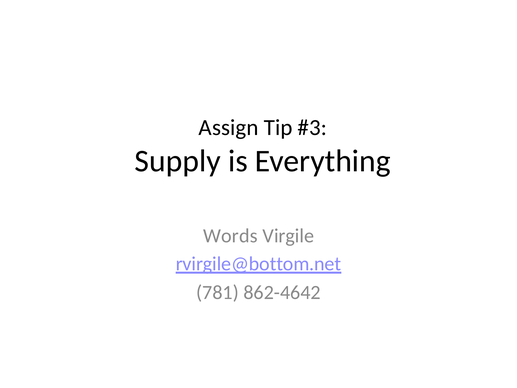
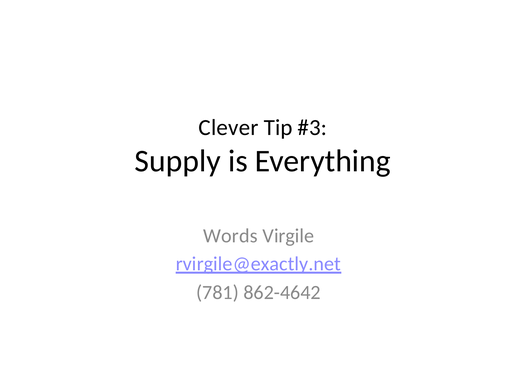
Assign: Assign -> Clever (229, 128)
rvirgile@bottom.net: rvirgile@bottom.net -> rvirgile@exactly.net (258, 264)
